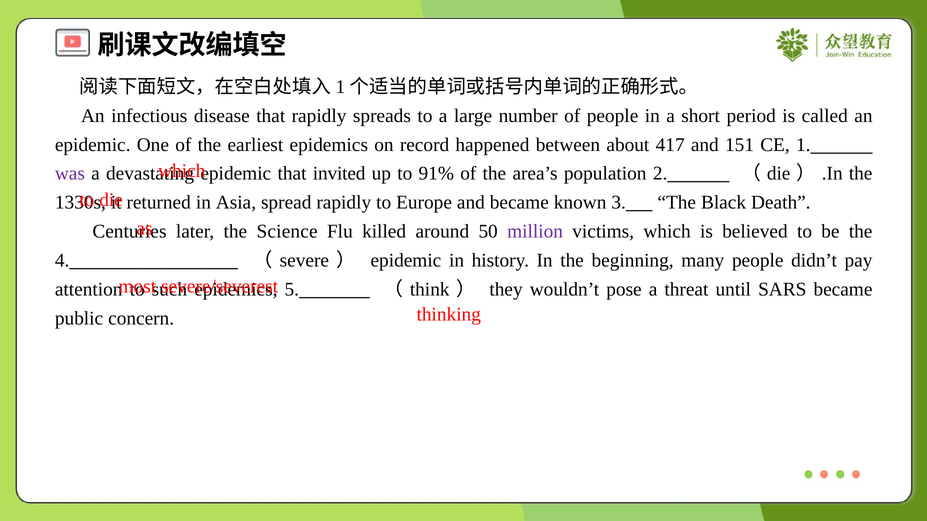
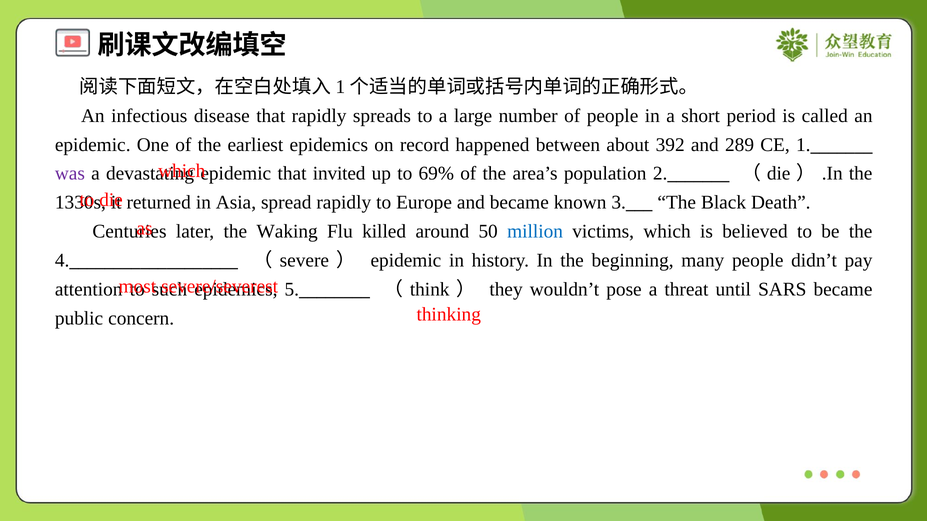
417: 417 -> 392 (670, 145)
151: 151 -> 289 (740, 145)
91%: 91% -> 69% (436, 174)
Science: Science -> Waking (287, 232)
million colour: purple -> blue (535, 232)
